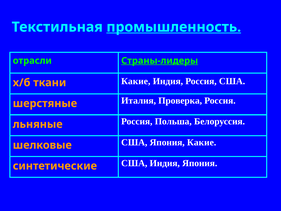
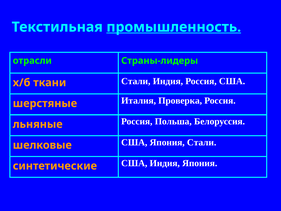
Страны-лидеры underline: present -> none (160, 61)
ткани Какие: Какие -> Стали (136, 81)
Япония Какие: Какие -> Стали (202, 142)
